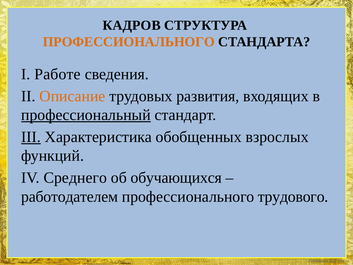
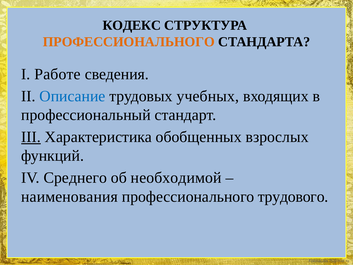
КАДРОВ: КАДРОВ -> КОДЕКС (132, 25)
Описание colour: orange -> blue (72, 96)
развития: развития -> учебных (208, 96)
профессиональный underline: present -> none (86, 115)
обучающихся: обучающихся -> необходимой (176, 178)
работодателем: работодателем -> наименования (69, 196)
